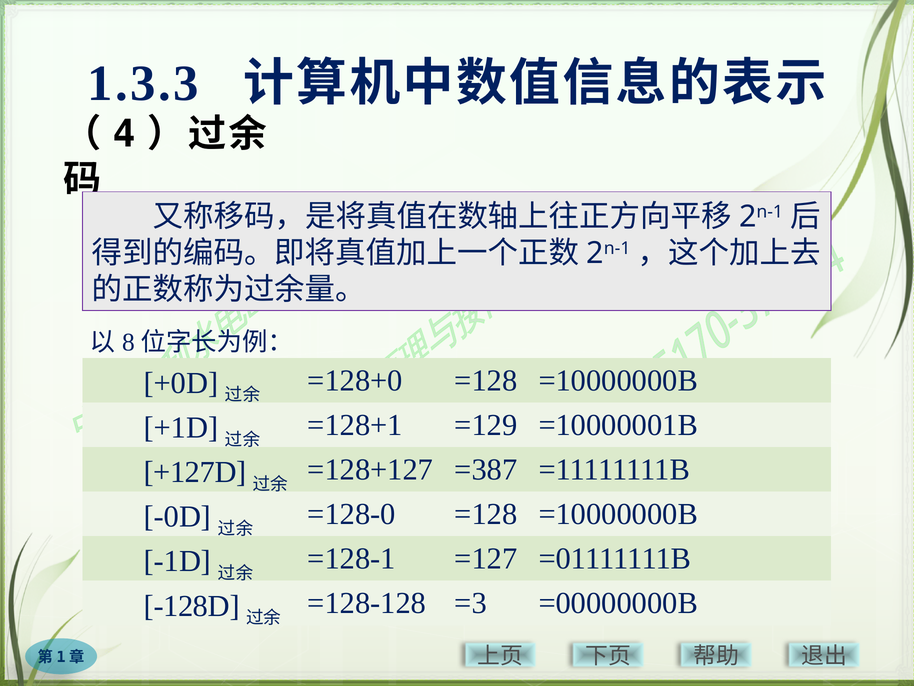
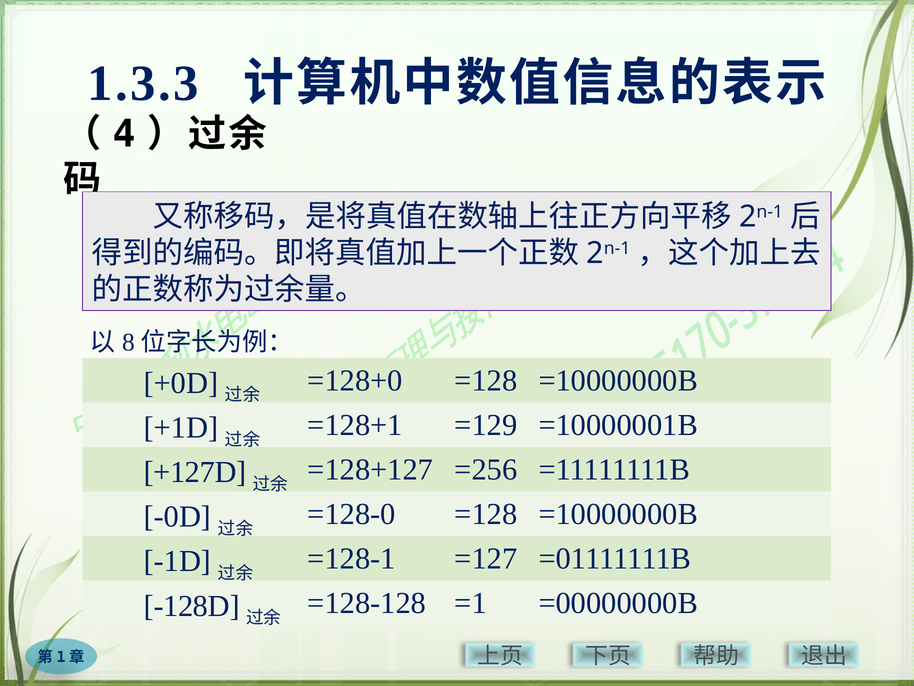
=387: =387 -> =256 (486, 469)
=3: =3 -> =1 (471, 603)
